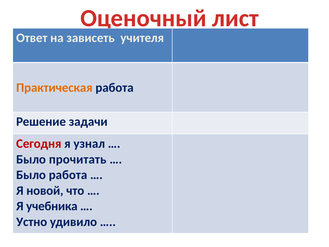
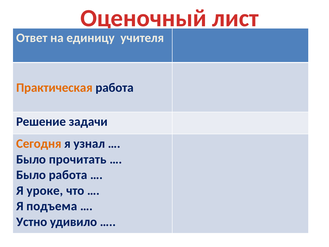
зависеть: зависеть -> единицу (91, 38)
Сегодня colour: red -> orange (39, 144)
новой: новой -> уроке (45, 190)
учебника: учебника -> подъема (52, 206)
